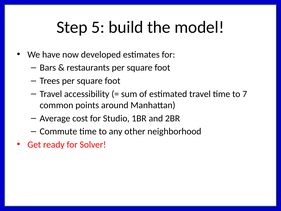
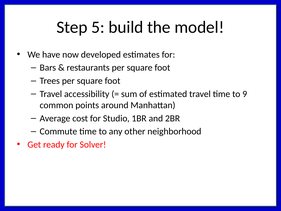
7: 7 -> 9 (245, 94)
